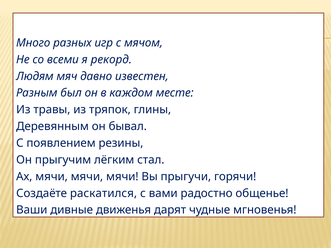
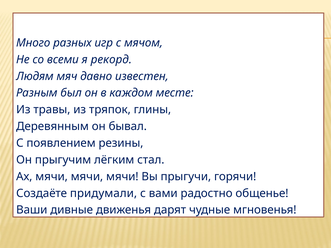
раскатился: раскатился -> придумали (103, 193)
